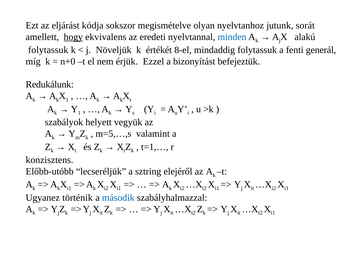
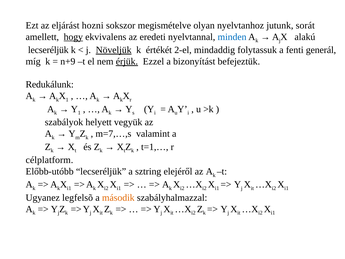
kódja: kódja -> hozni (93, 25)
folytassuk: folytassuk -> lecseréljük (48, 50)
Növeljük underline: none -> present (114, 50)
8-el: 8-el -> 2-el (183, 50)
n+0: n+0 -> n+9 (68, 61)
érjük underline: none -> present (127, 61)
m=5,…,s: m=5,…,s -> m=7,…,s (113, 134)
konzisztens: konzisztens -> célplatform (49, 160)
történik: történik -> legfelsõ (78, 197)
második colour: blue -> orange (118, 197)
